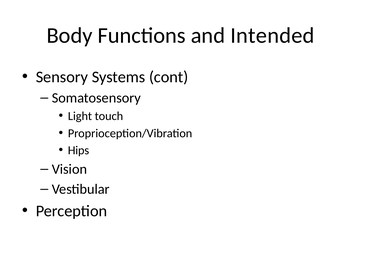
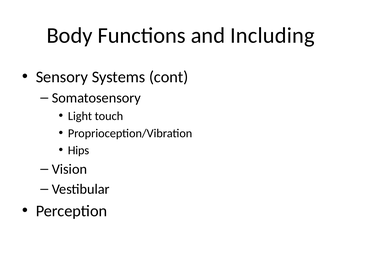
Intended: Intended -> Including (272, 36)
